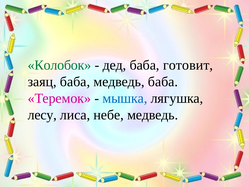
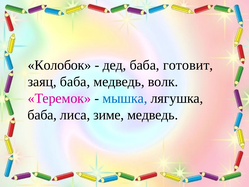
Колобок colour: green -> black (60, 65)
медведь баба: баба -> волк (163, 82)
лесу: лесу -> баба (42, 115)
небе: небе -> зиме (109, 115)
